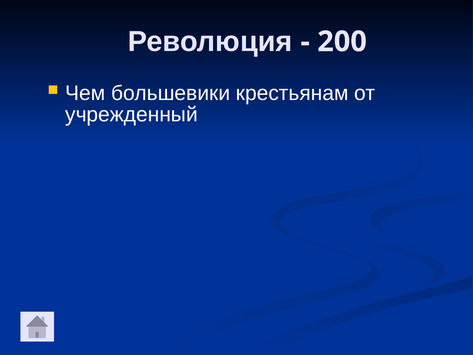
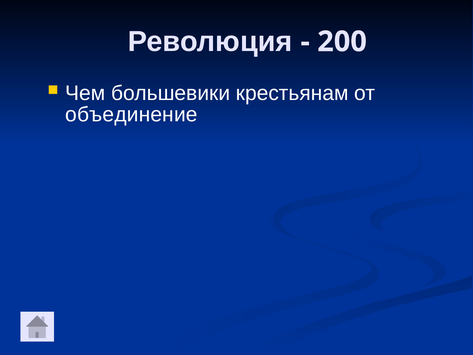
учрежденный: учрежденный -> объединение (131, 115)
